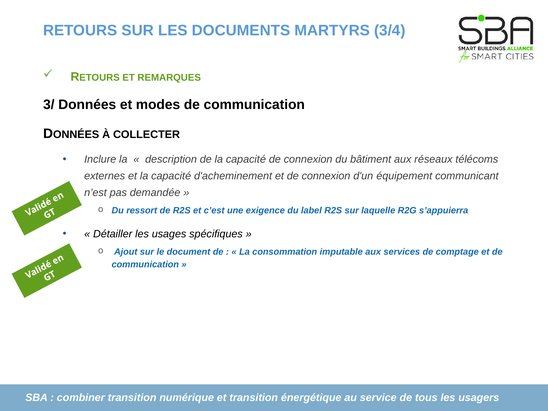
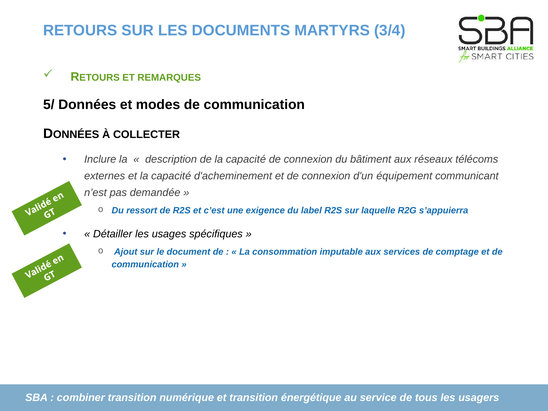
3/: 3/ -> 5/ (49, 105)
